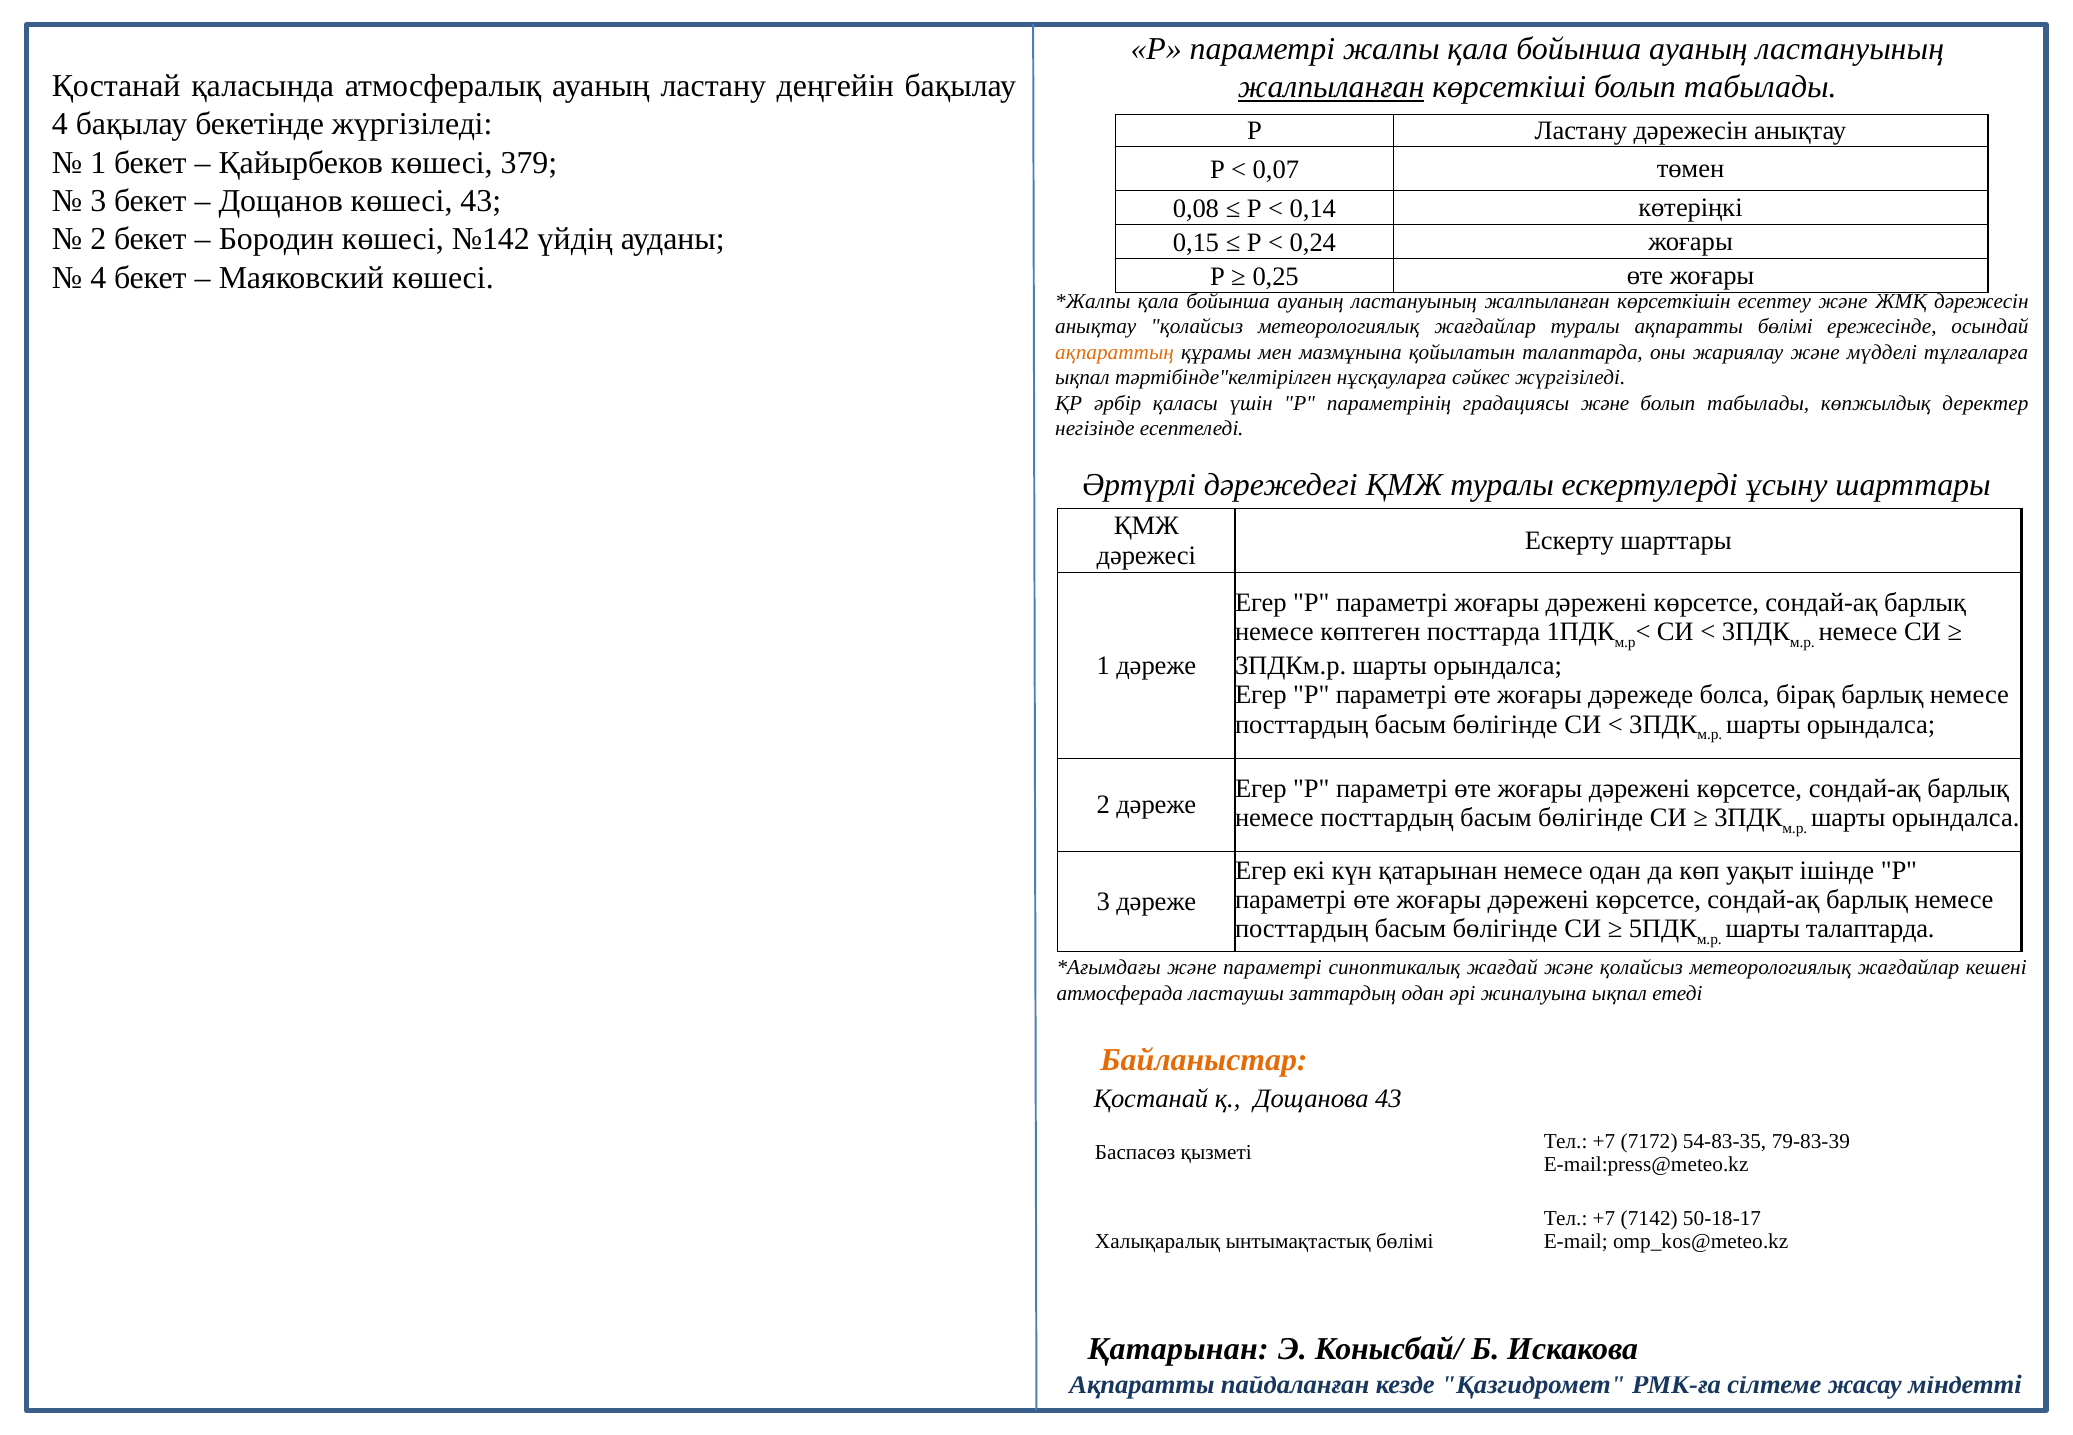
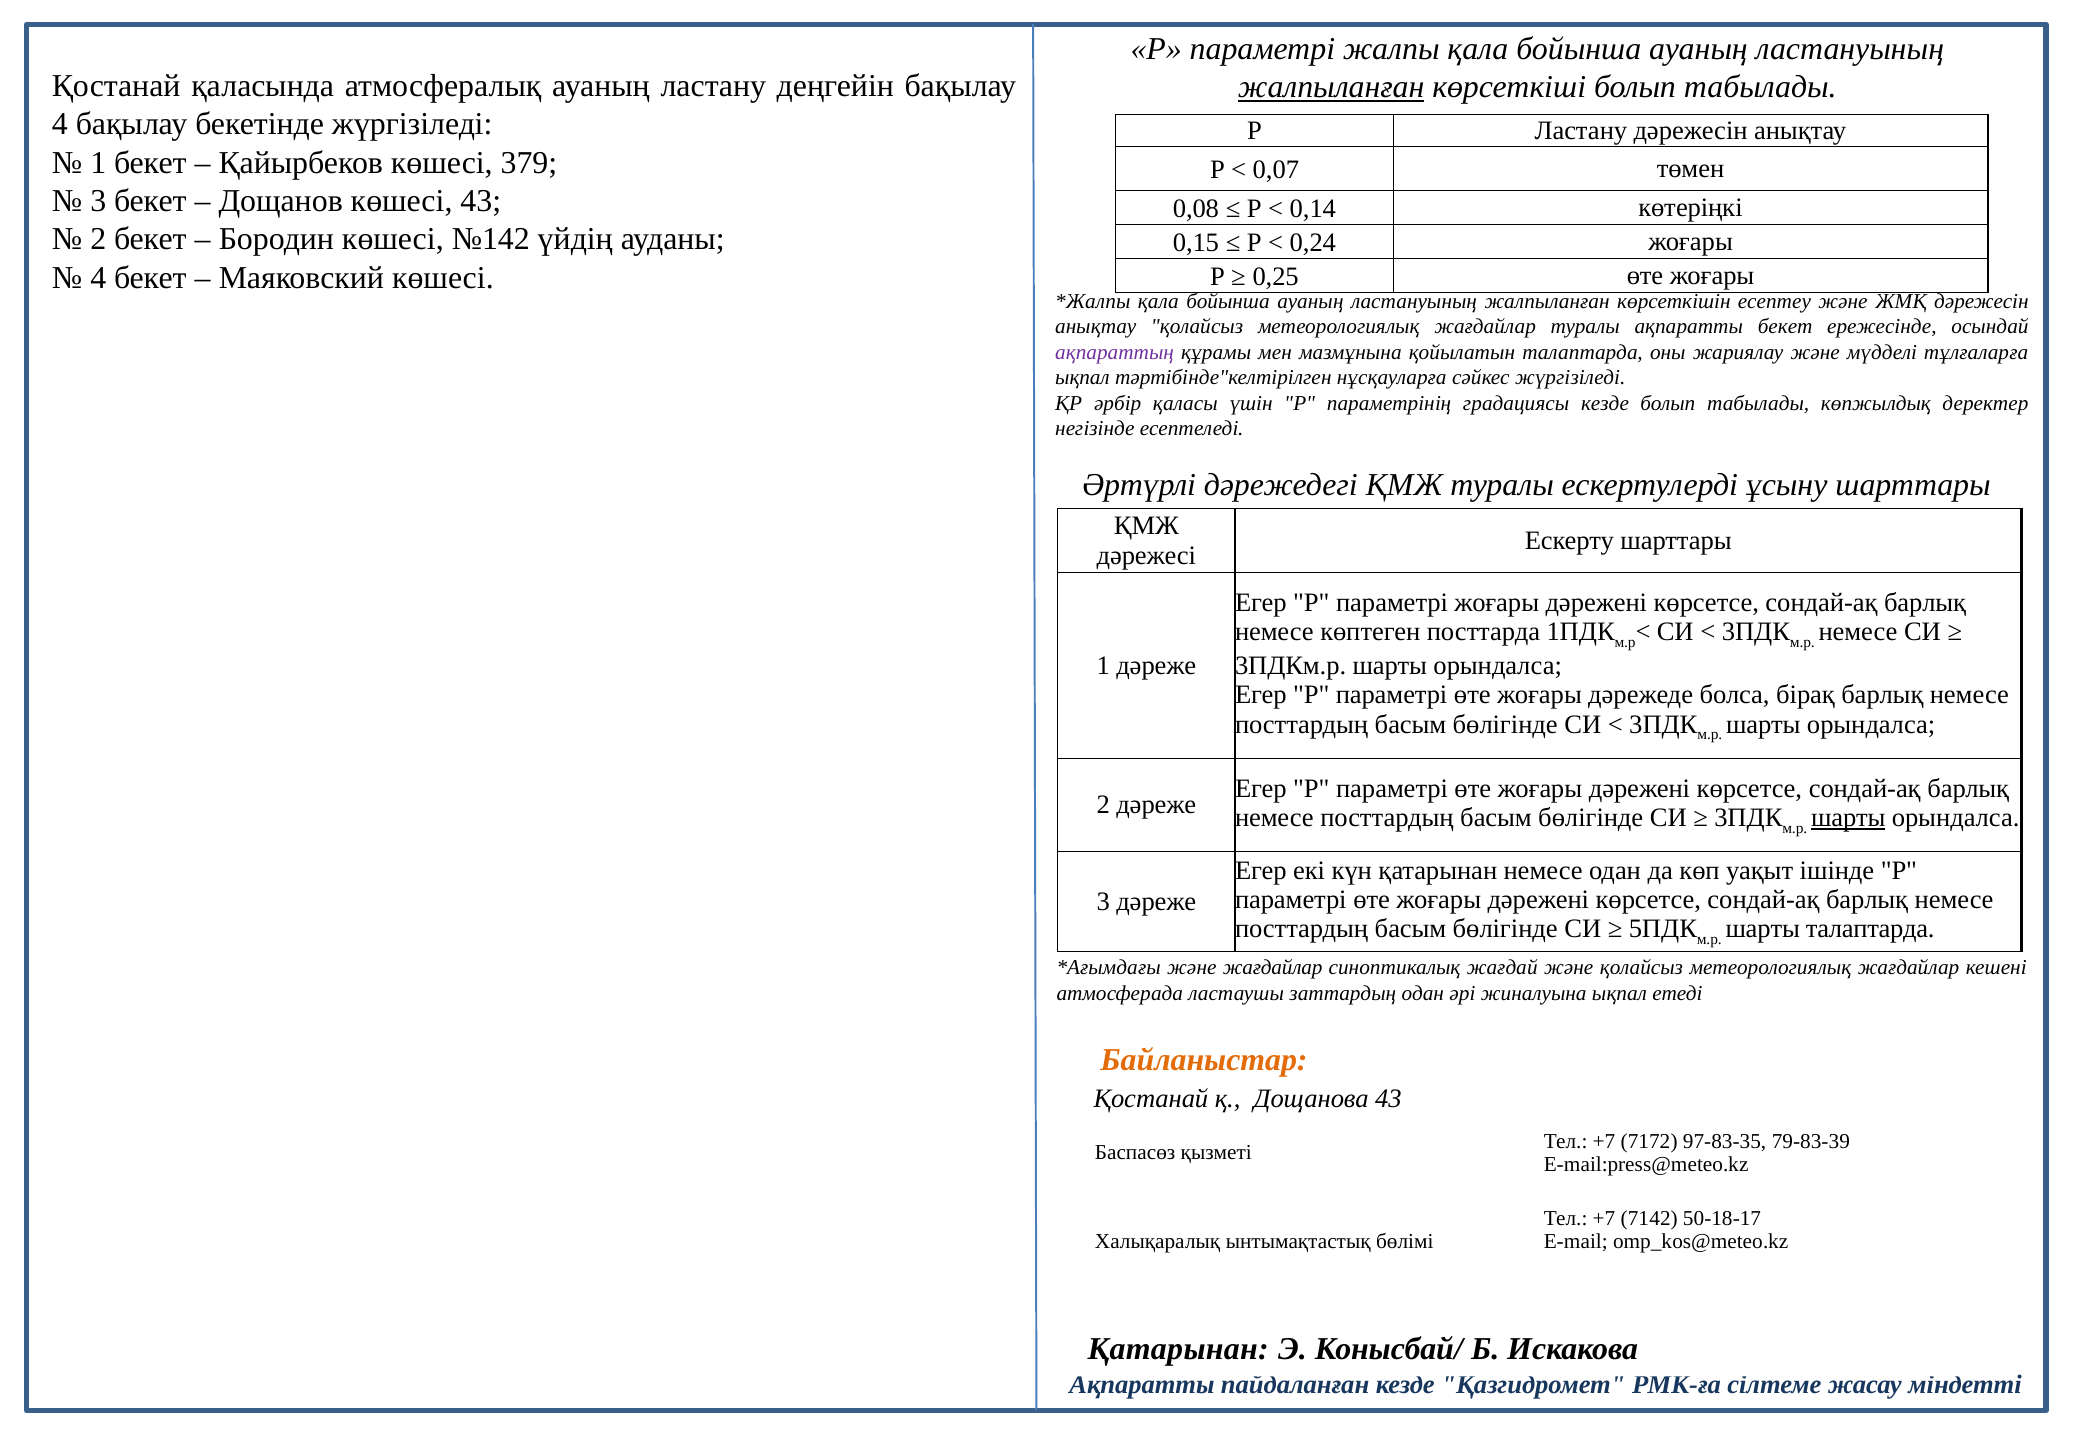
ақпаратты бөлімі: бөлімі -> бекет (1785, 327)
ақпараттың colour: orange -> purple (1115, 352)
градациясы және: және -> кезде (1605, 403)
шарты underline: none -> present (1848, 818)
және параметрі: параметрі -> жағдайлар (1273, 968)
54-83-35: 54-83-35 -> 97-83-35 (1725, 1141)
